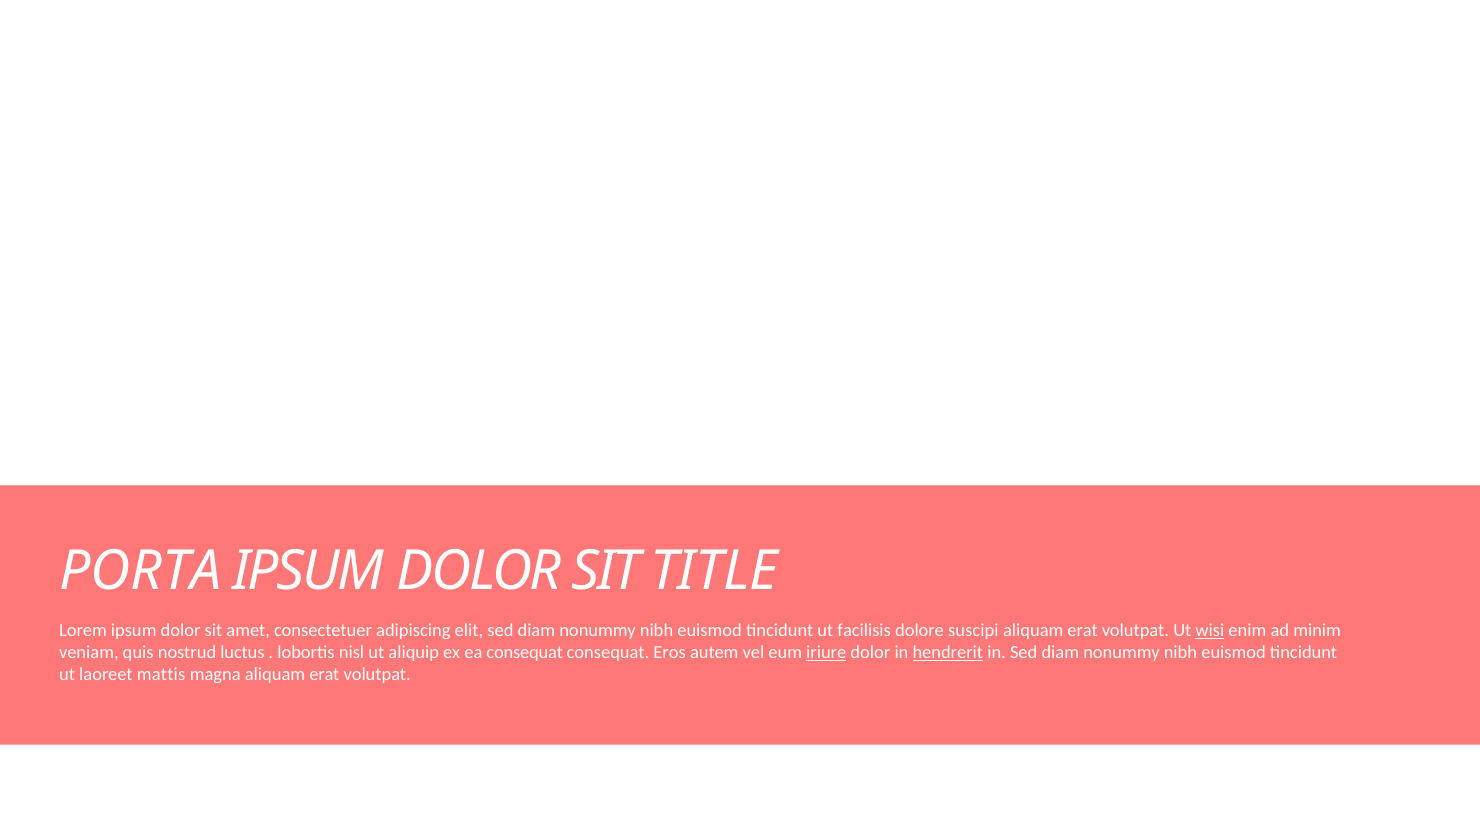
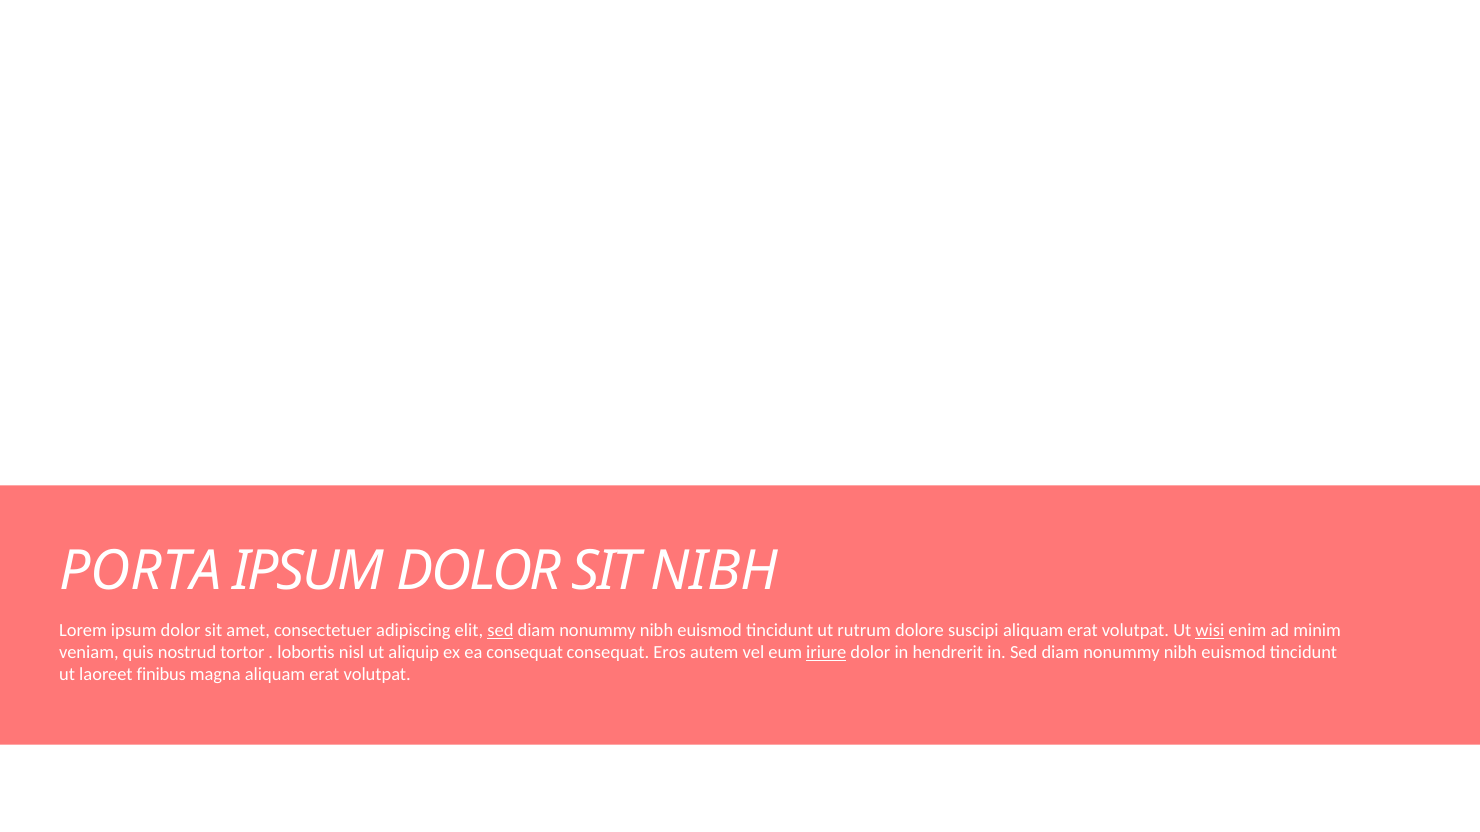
SIT TITLE: TITLE -> NIBH (714, 572)
sed underline: none -> present (500, 631)
facilisis: facilisis -> rutrum (864, 631)
luctus: luctus -> tortor (242, 653)
hendrerit underline: present -> none (948, 653)
mattis: mattis -> finibus (161, 675)
